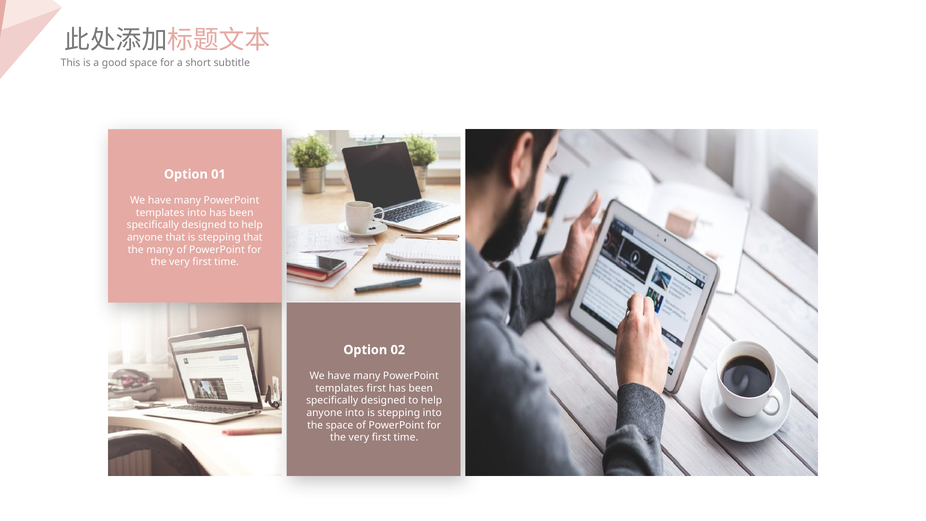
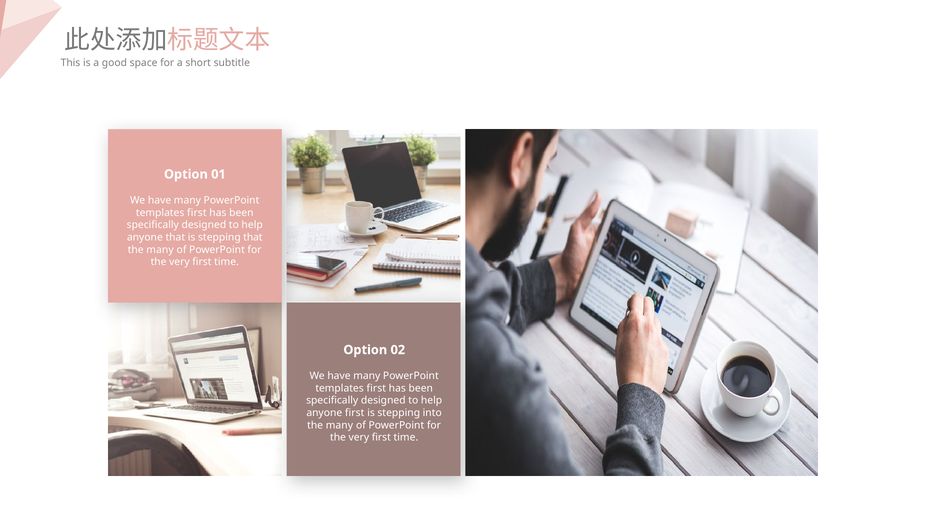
into: into -> first (197, 213)
anyone into: into -> first (355, 413)
space: space -> many (339, 425)
